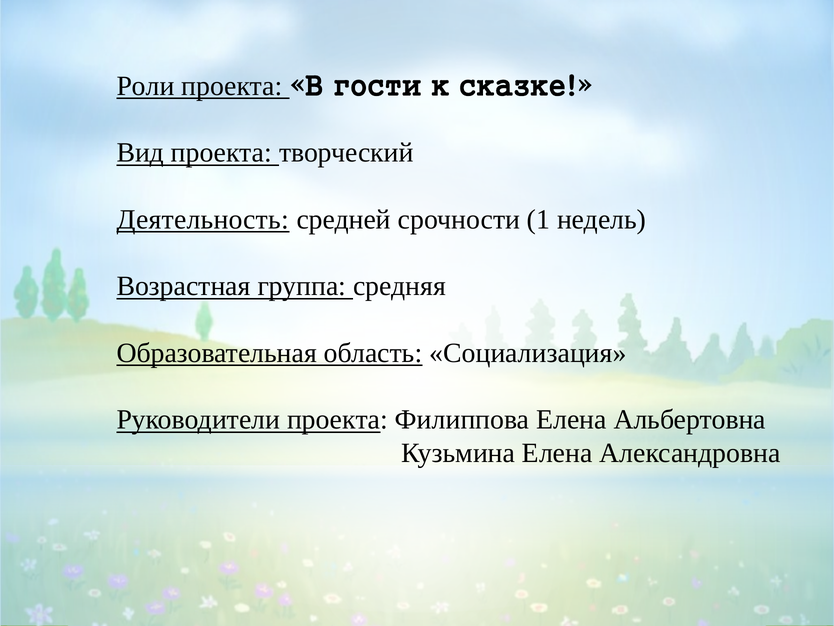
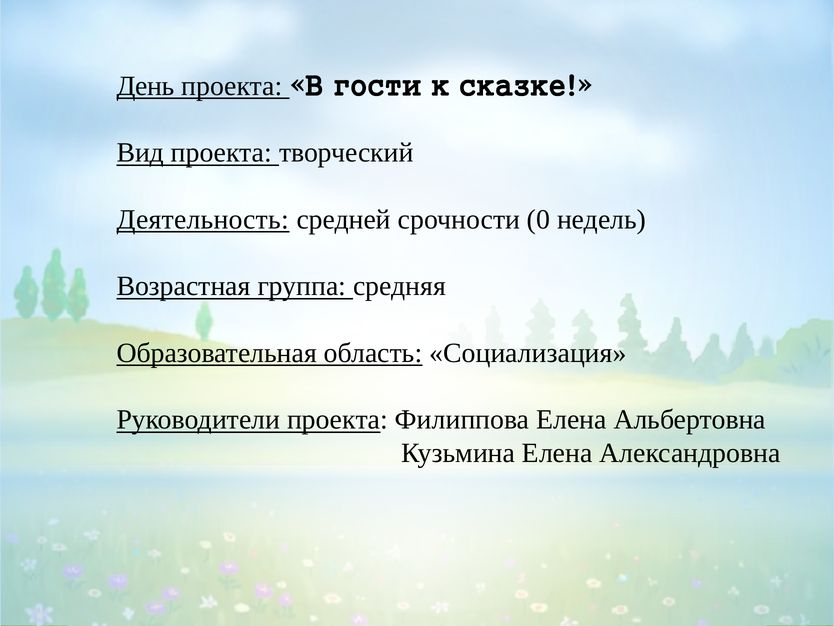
Роли: Роли -> День (146, 86)
1: 1 -> 0 (539, 219)
